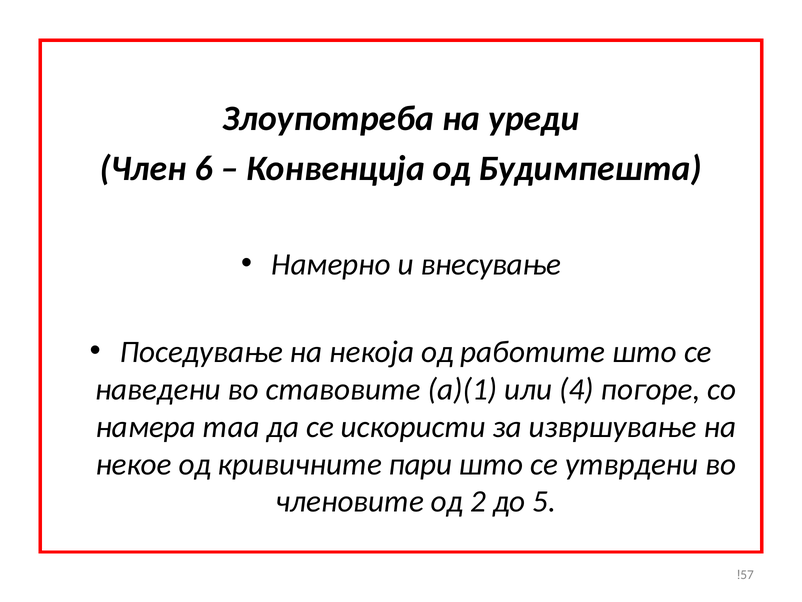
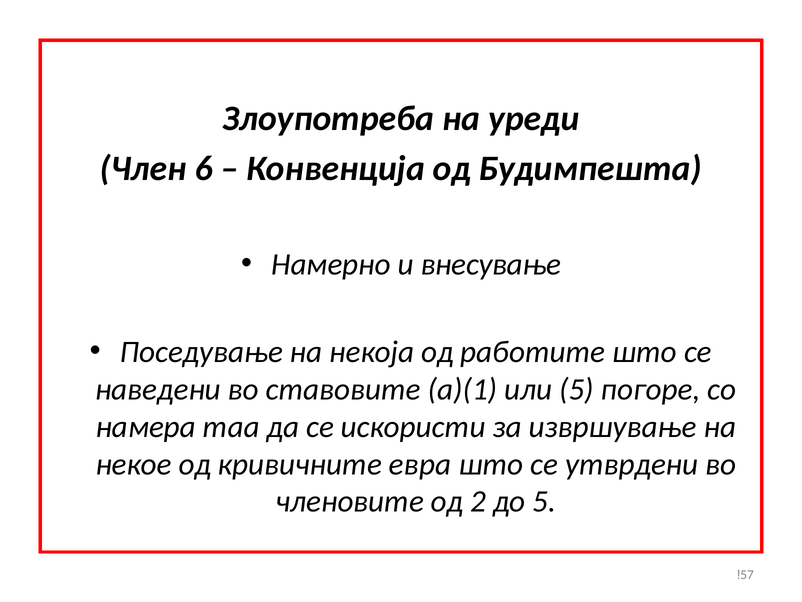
или 4: 4 -> 5 (577, 389)
пари: пари -> евра (420, 464)
